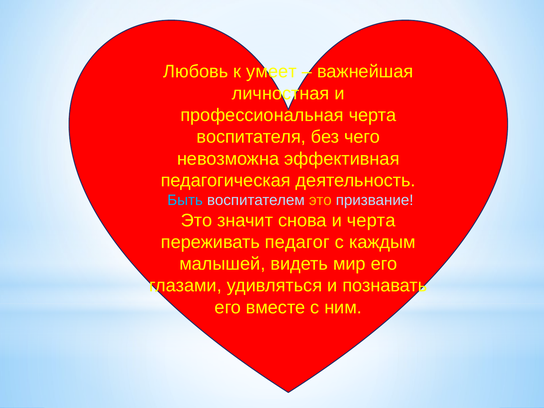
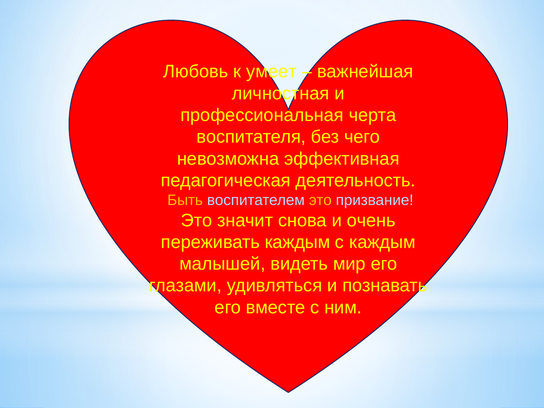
Быть colour: light blue -> yellow (185, 200)
и черта: черта -> очень (371, 220)
переживать педагог: педагог -> каждым (297, 242)
